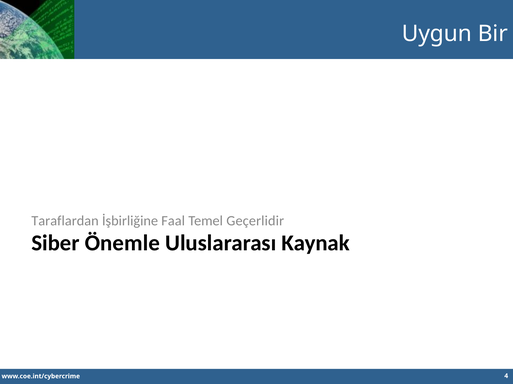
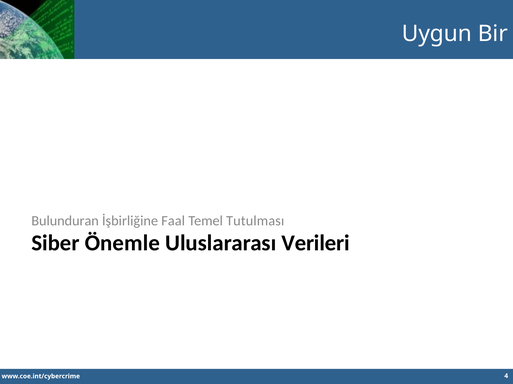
Taraflardan: Taraflardan -> Bulunduran (65, 221)
Geçerlidir: Geçerlidir -> Tutulması (255, 221)
Kaynak: Kaynak -> Verileri (316, 243)
